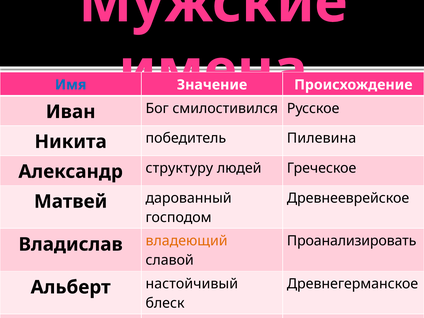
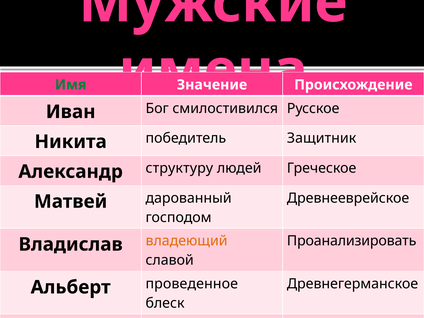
Имя colour: blue -> green (71, 85)
Пилевина: Пилевина -> Защитник (322, 138)
настойчивый: настойчивый -> проведенное (192, 284)
